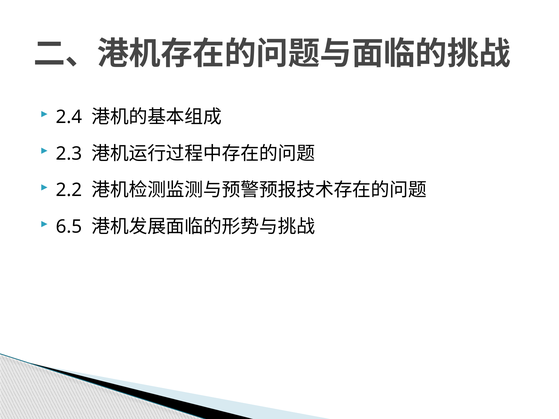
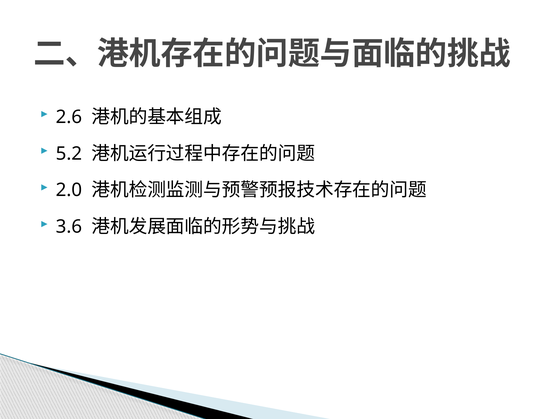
2.4: 2.4 -> 2.6 (69, 117)
2.3: 2.3 -> 5.2 (69, 154)
2.2: 2.2 -> 2.0 (69, 190)
6.5: 6.5 -> 3.6 (69, 227)
